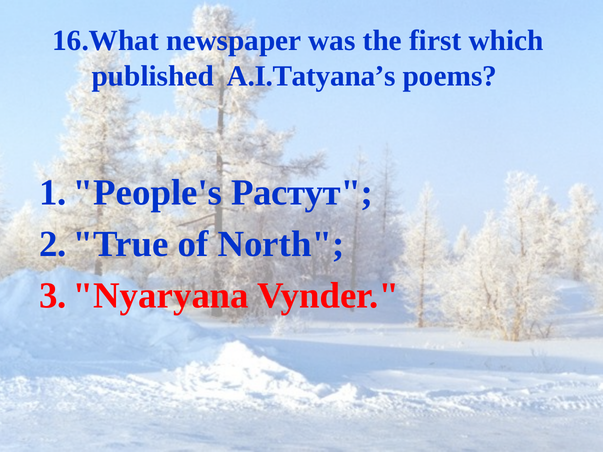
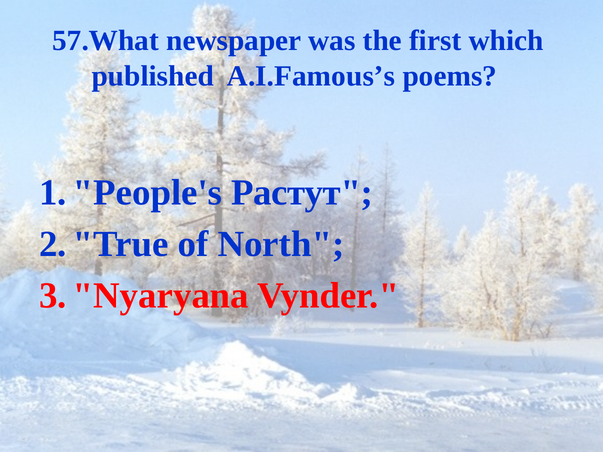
16.What: 16.What -> 57.What (106, 41)
A.I.Tatyana’s: A.I.Tatyana’s -> A.I.Famous’s (311, 76)
